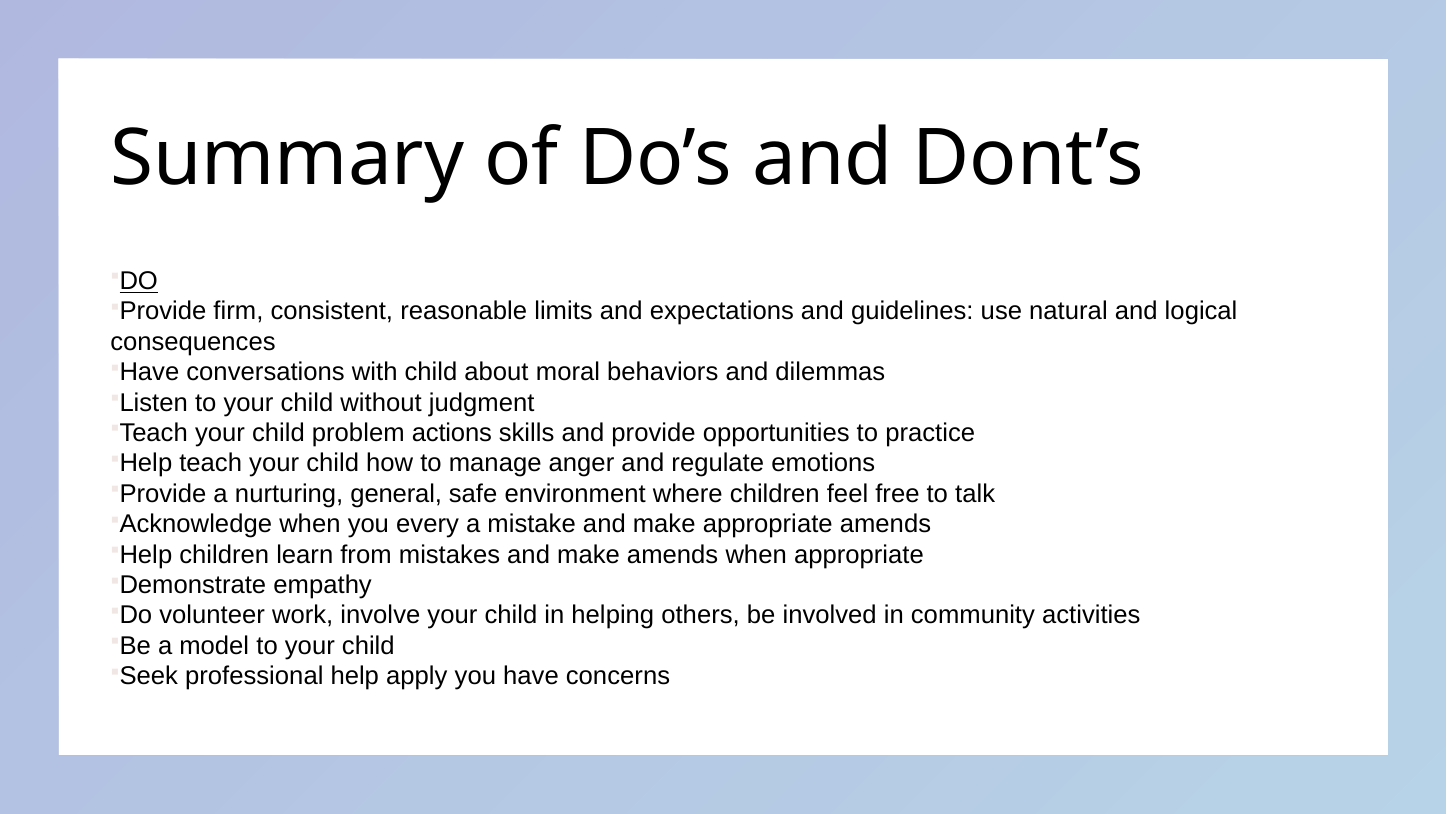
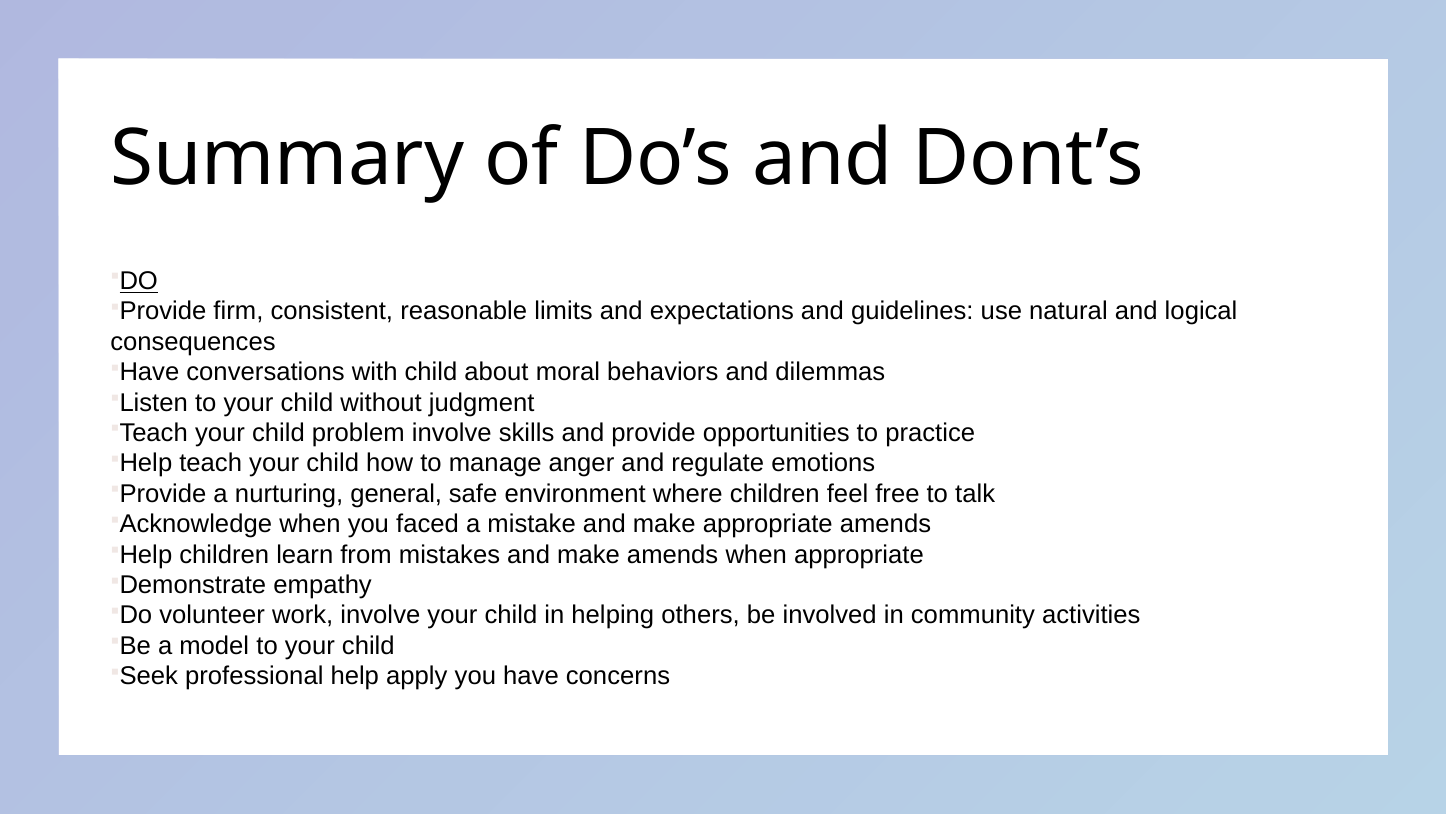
problem actions: actions -> involve (452, 433)
every: every -> faced (428, 524)
